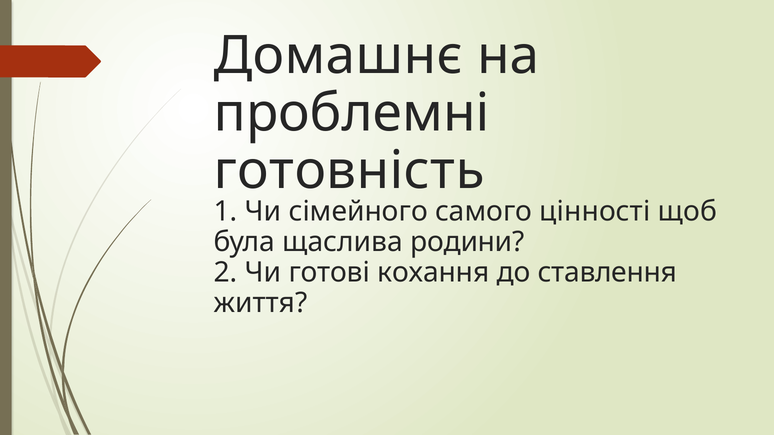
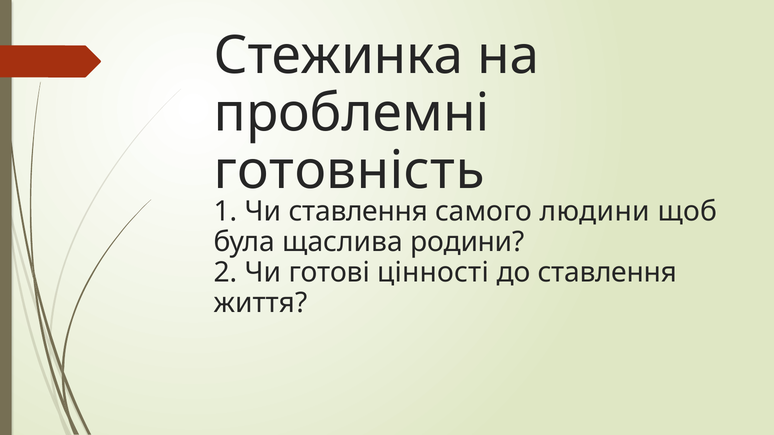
Домашнє: Домашнє -> Стежинка (339, 56)
Чи сімейного: сімейного -> ставлення (358, 212)
цінності: цінності -> людини (595, 212)
кохання: кохання -> цінності (433, 273)
